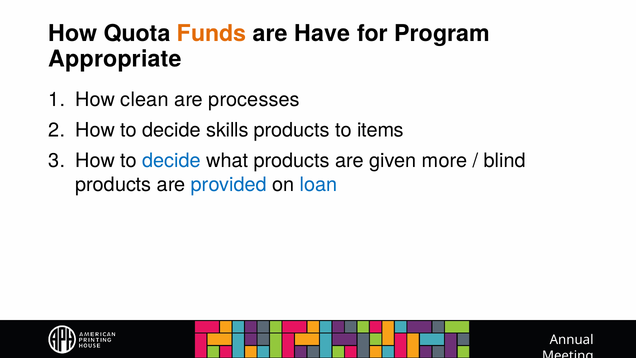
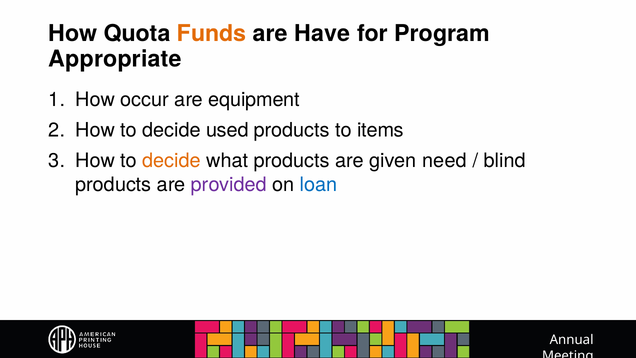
clean: clean -> occur (145, 100)
processes: processes -> equipment (254, 100)
skills: skills -> used (227, 130)
decide colour: blue -> orange (171, 160)
more: more -> need (445, 160)
provided colour: blue -> purple (229, 184)
